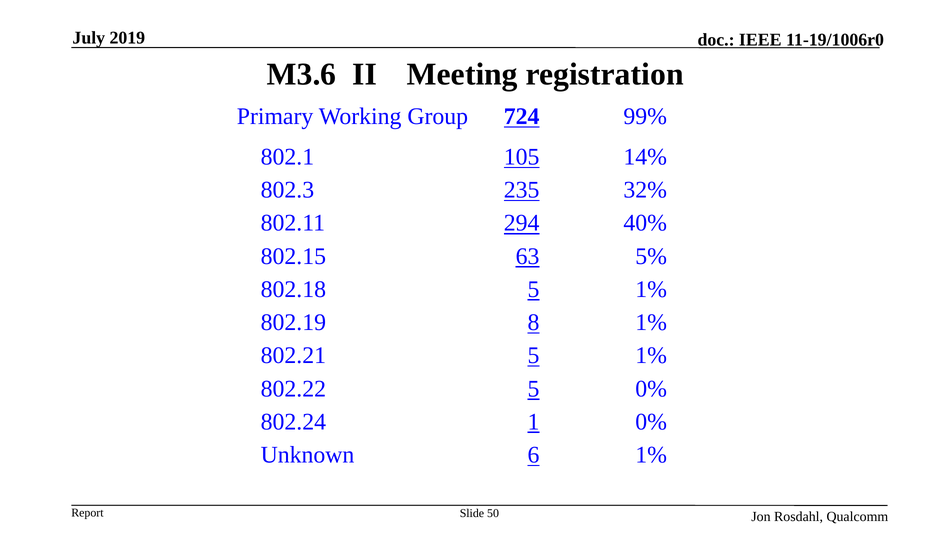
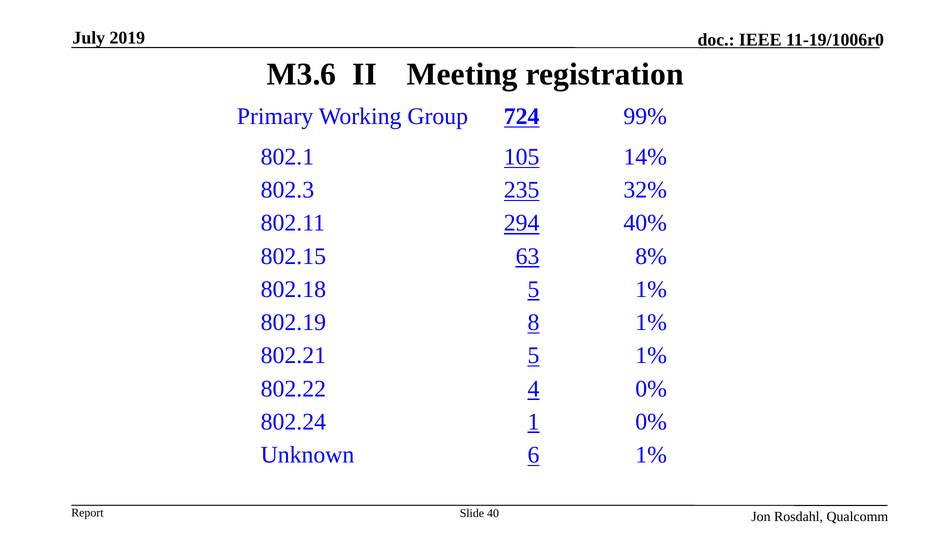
5%: 5% -> 8% (651, 256)
802.22 5: 5 -> 4 (533, 389)
50: 50 -> 40 (493, 513)
